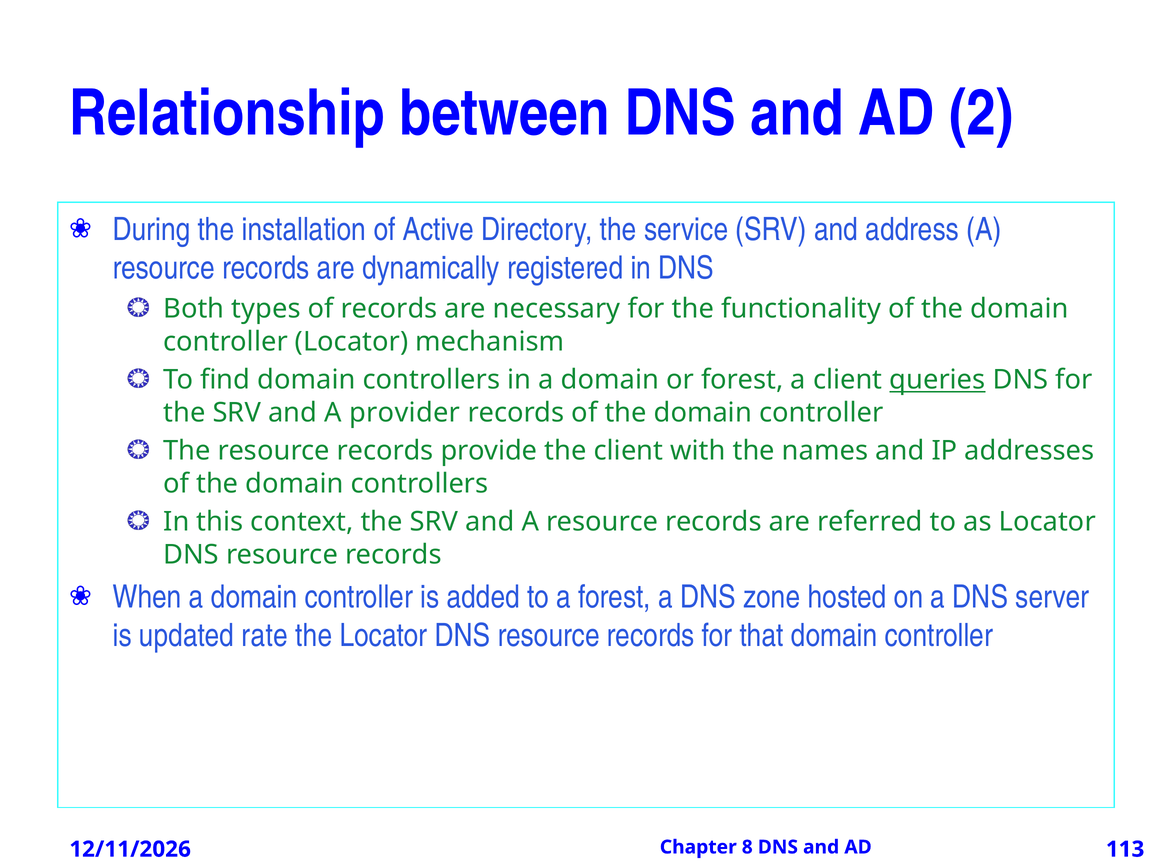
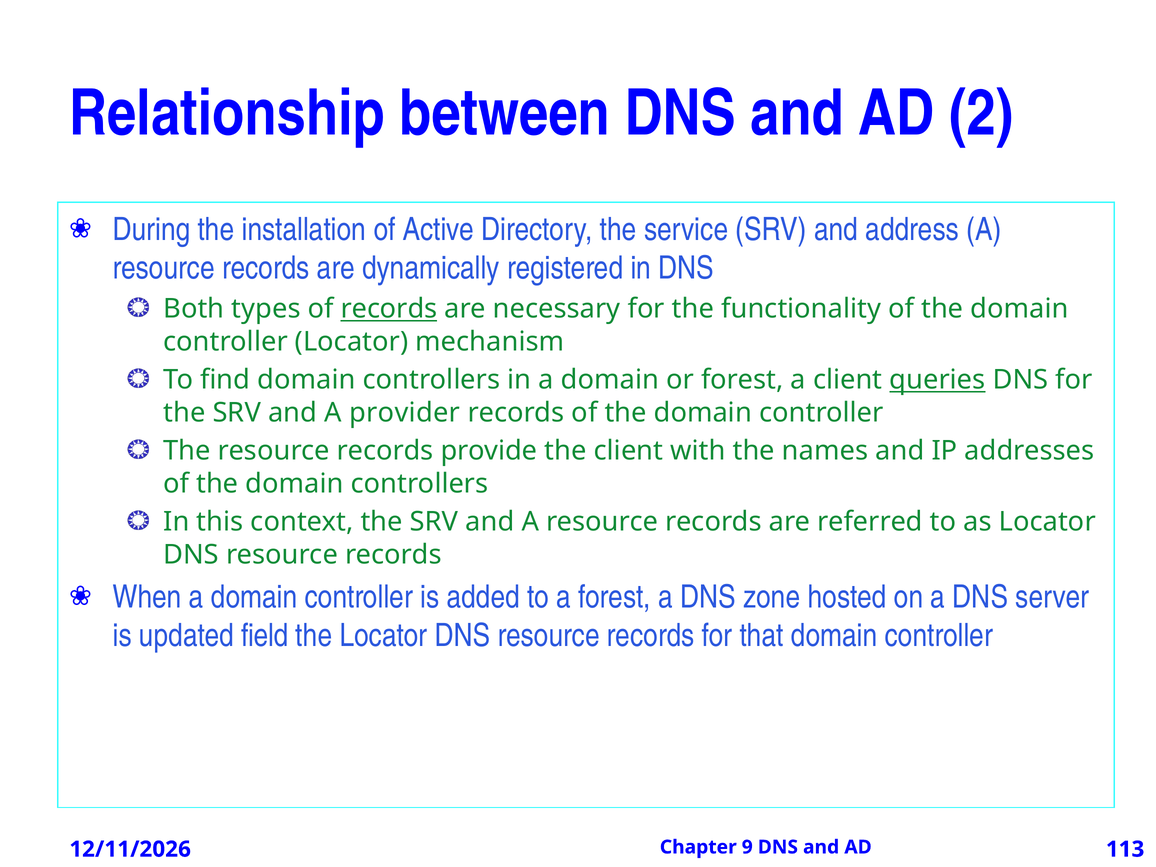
records underline: none -> present (389, 309)
rate: rate -> field (265, 636)
8: 8 -> 9 (747, 847)
